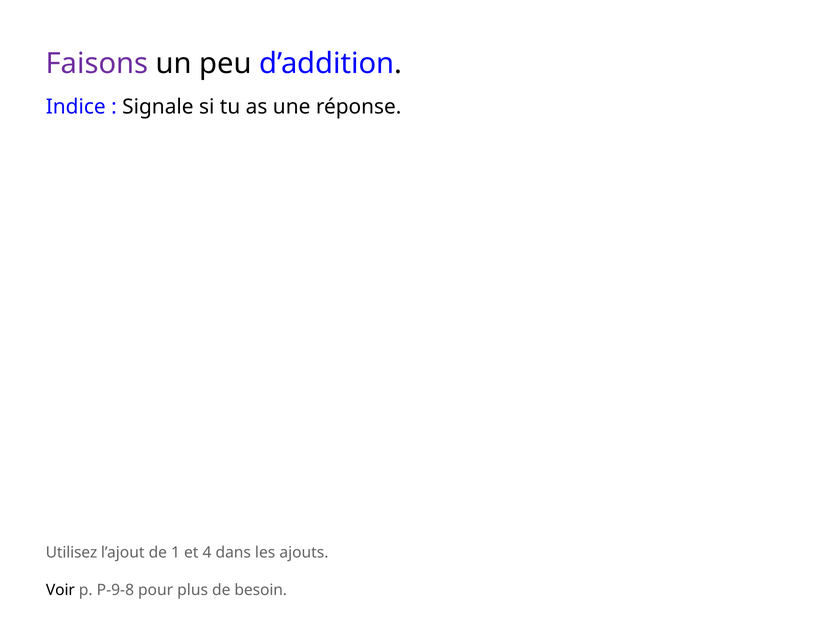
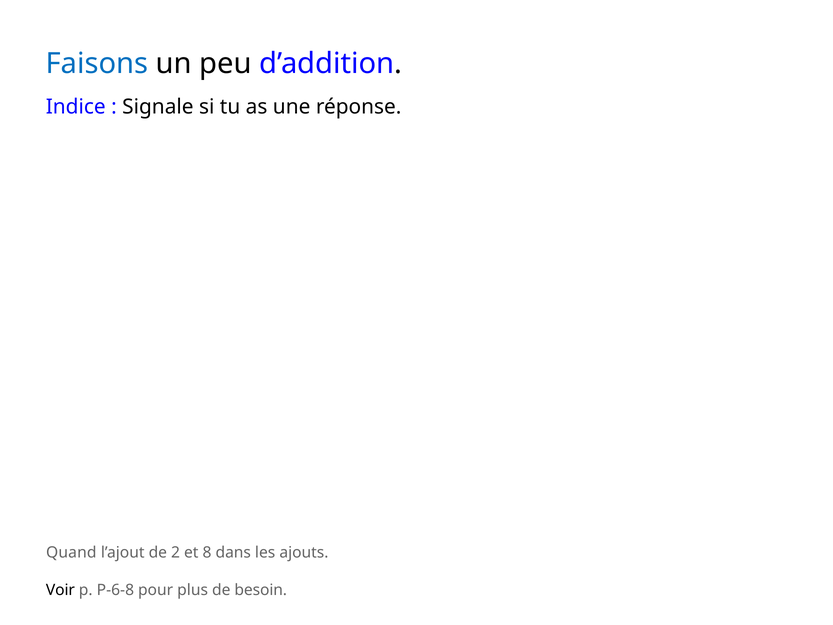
Faisons colour: purple -> blue (97, 63)
Utilisez: Utilisez -> Quand (71, 552)
1: 1 -> 2 (176, 552)
4: 4 -> 8 (207, 552)
P-9-8: P-9-8 -> P-6-8 (115, 590)
